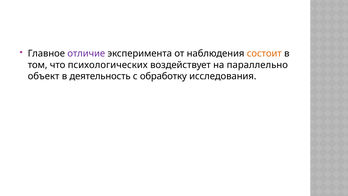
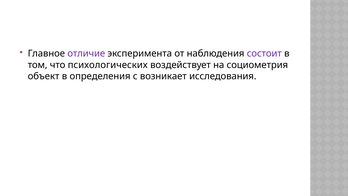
состоит colour: orange -> purple (264, 54)
параллельно: параллельно -> социометрия (257, 65)
деятельность: деятельность -> определения (100, 76)
обработку: обработку -> возникает (163, 76)
